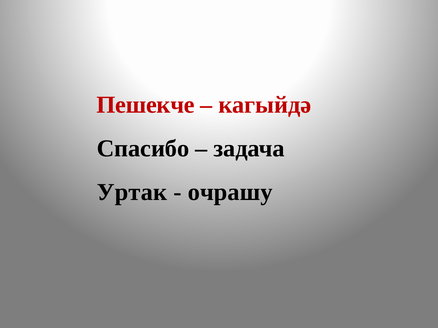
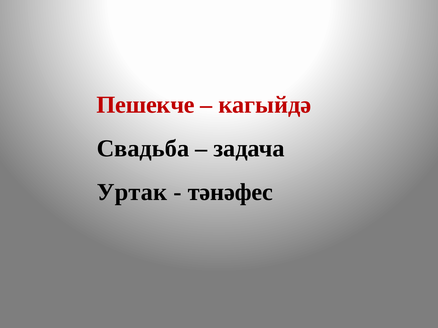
Спасибо: Спасибо -> Свадьба (143, 149)
очрашу: очрашу -> тәнәфес (230, 192)
